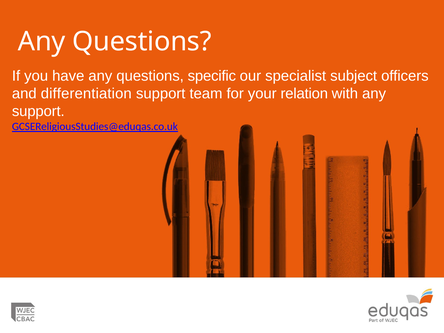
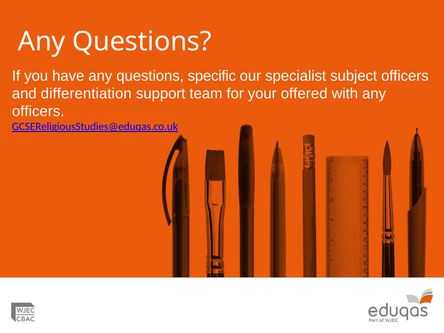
relation: relation -> offered (304, 94)
support: support -> officers (38, 111)
